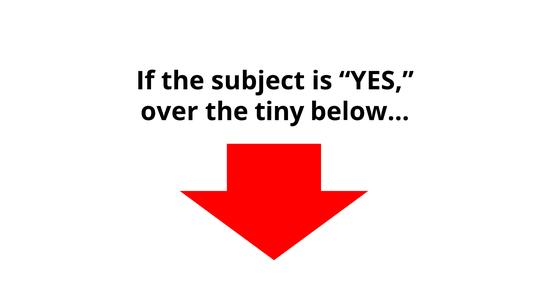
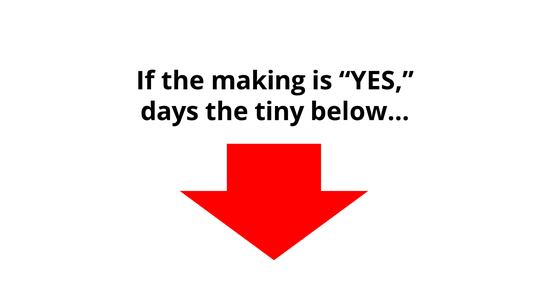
subject: subject -> making (258, 81)
over: over -> days (170, 112)
